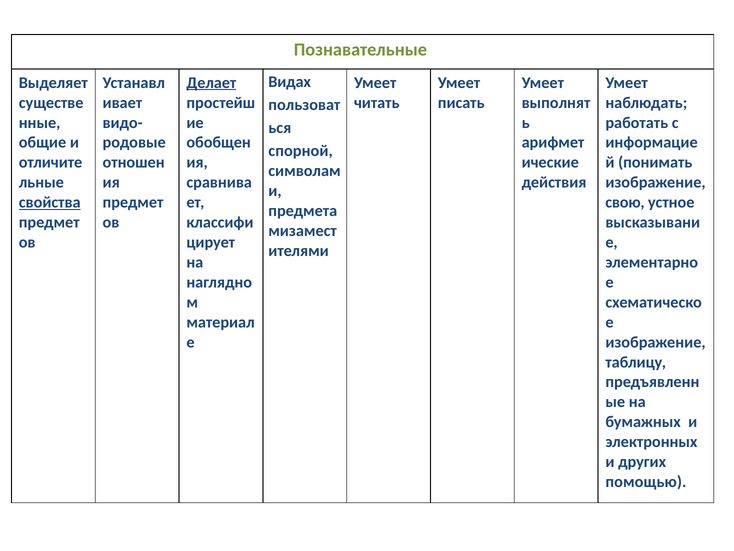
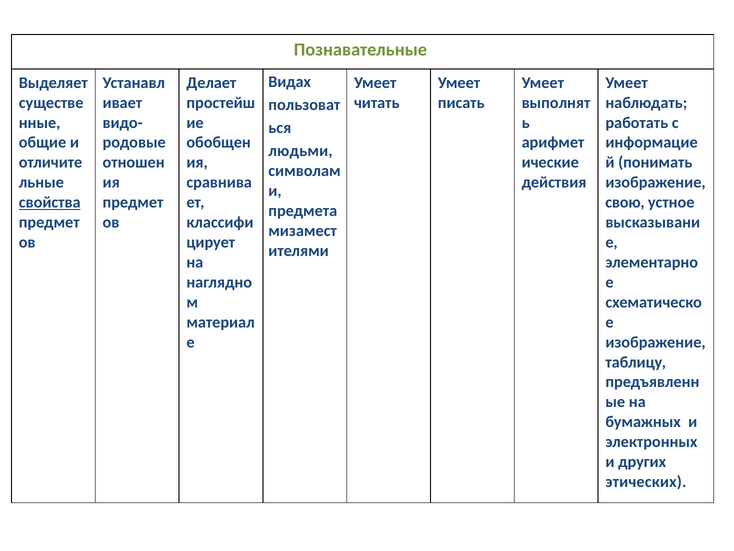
Делает underline: present -> none (211, 83)
спорной: спорной -> людьми (301, 151)
помощью: помощью -> этических (646, 481)
